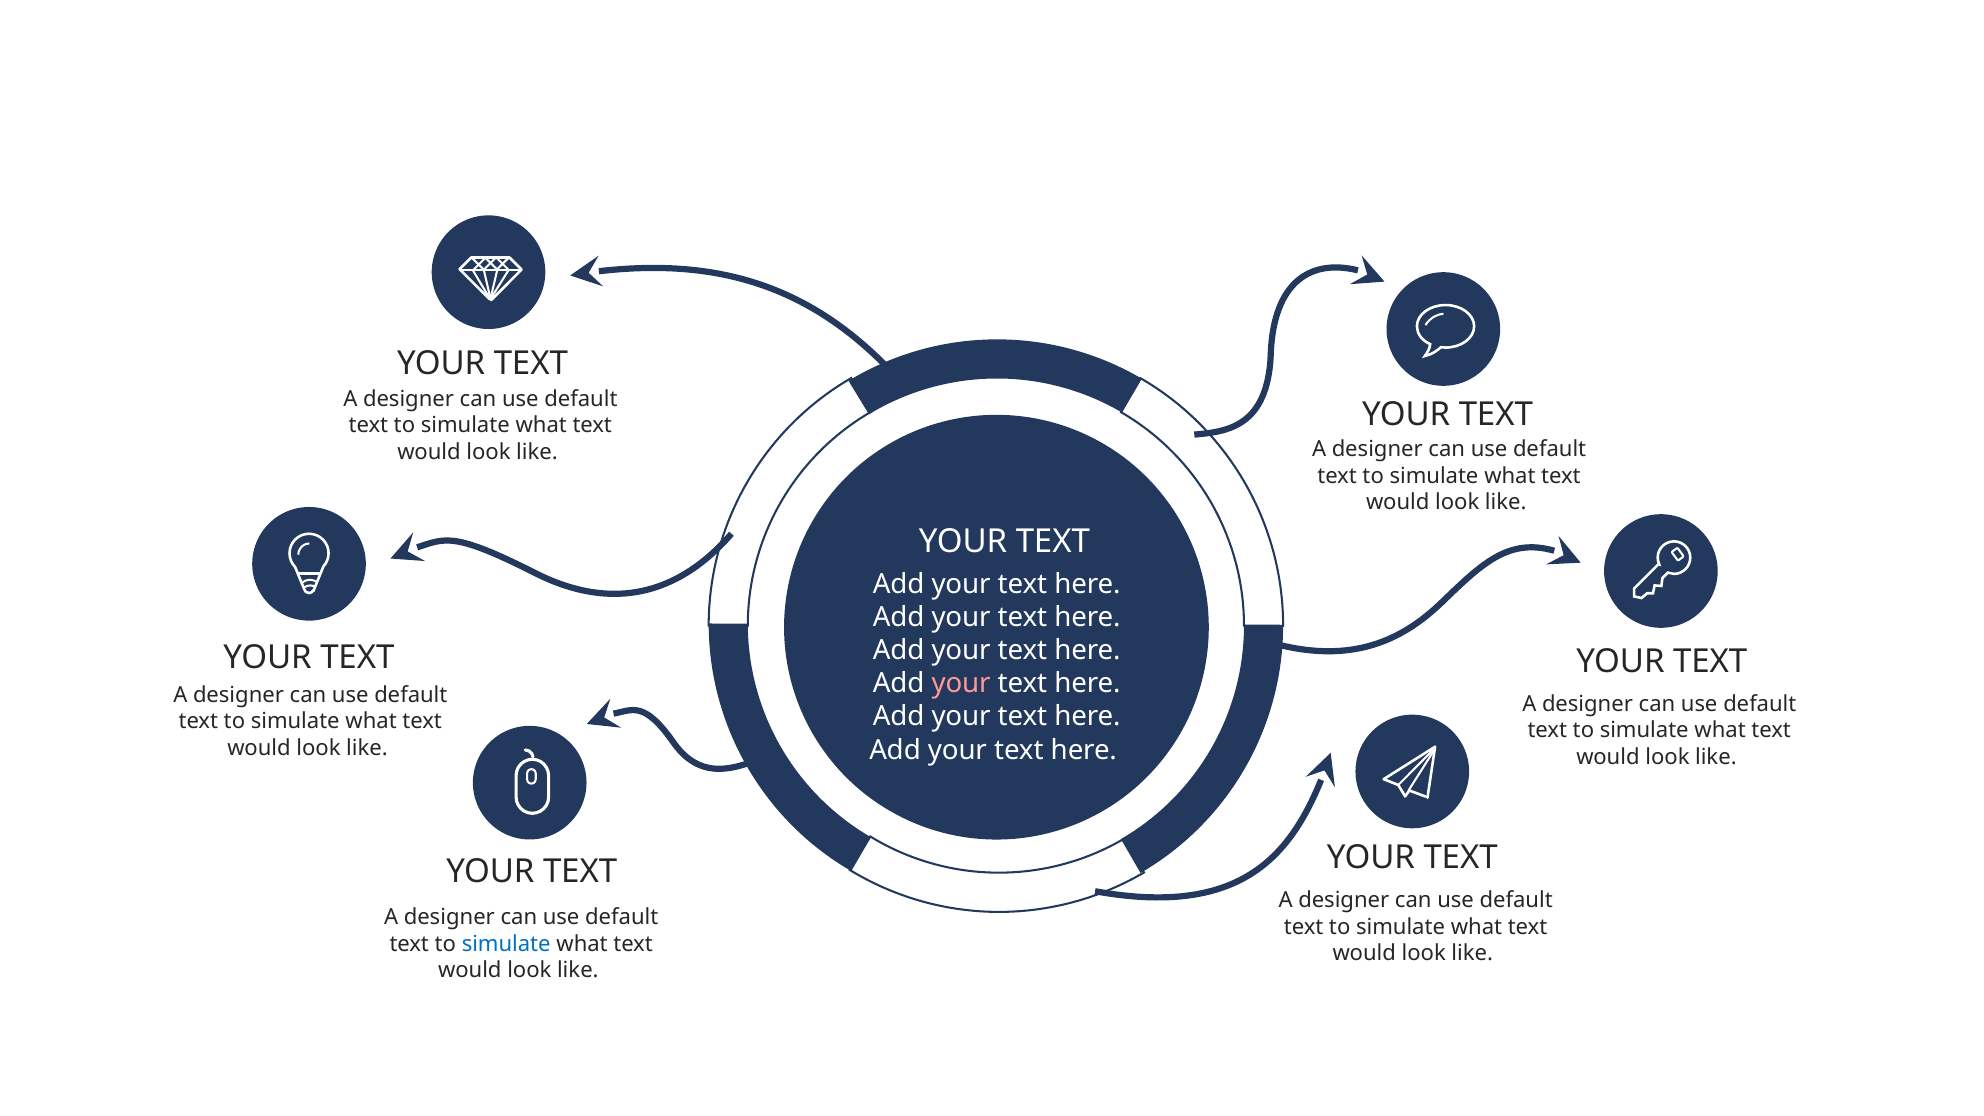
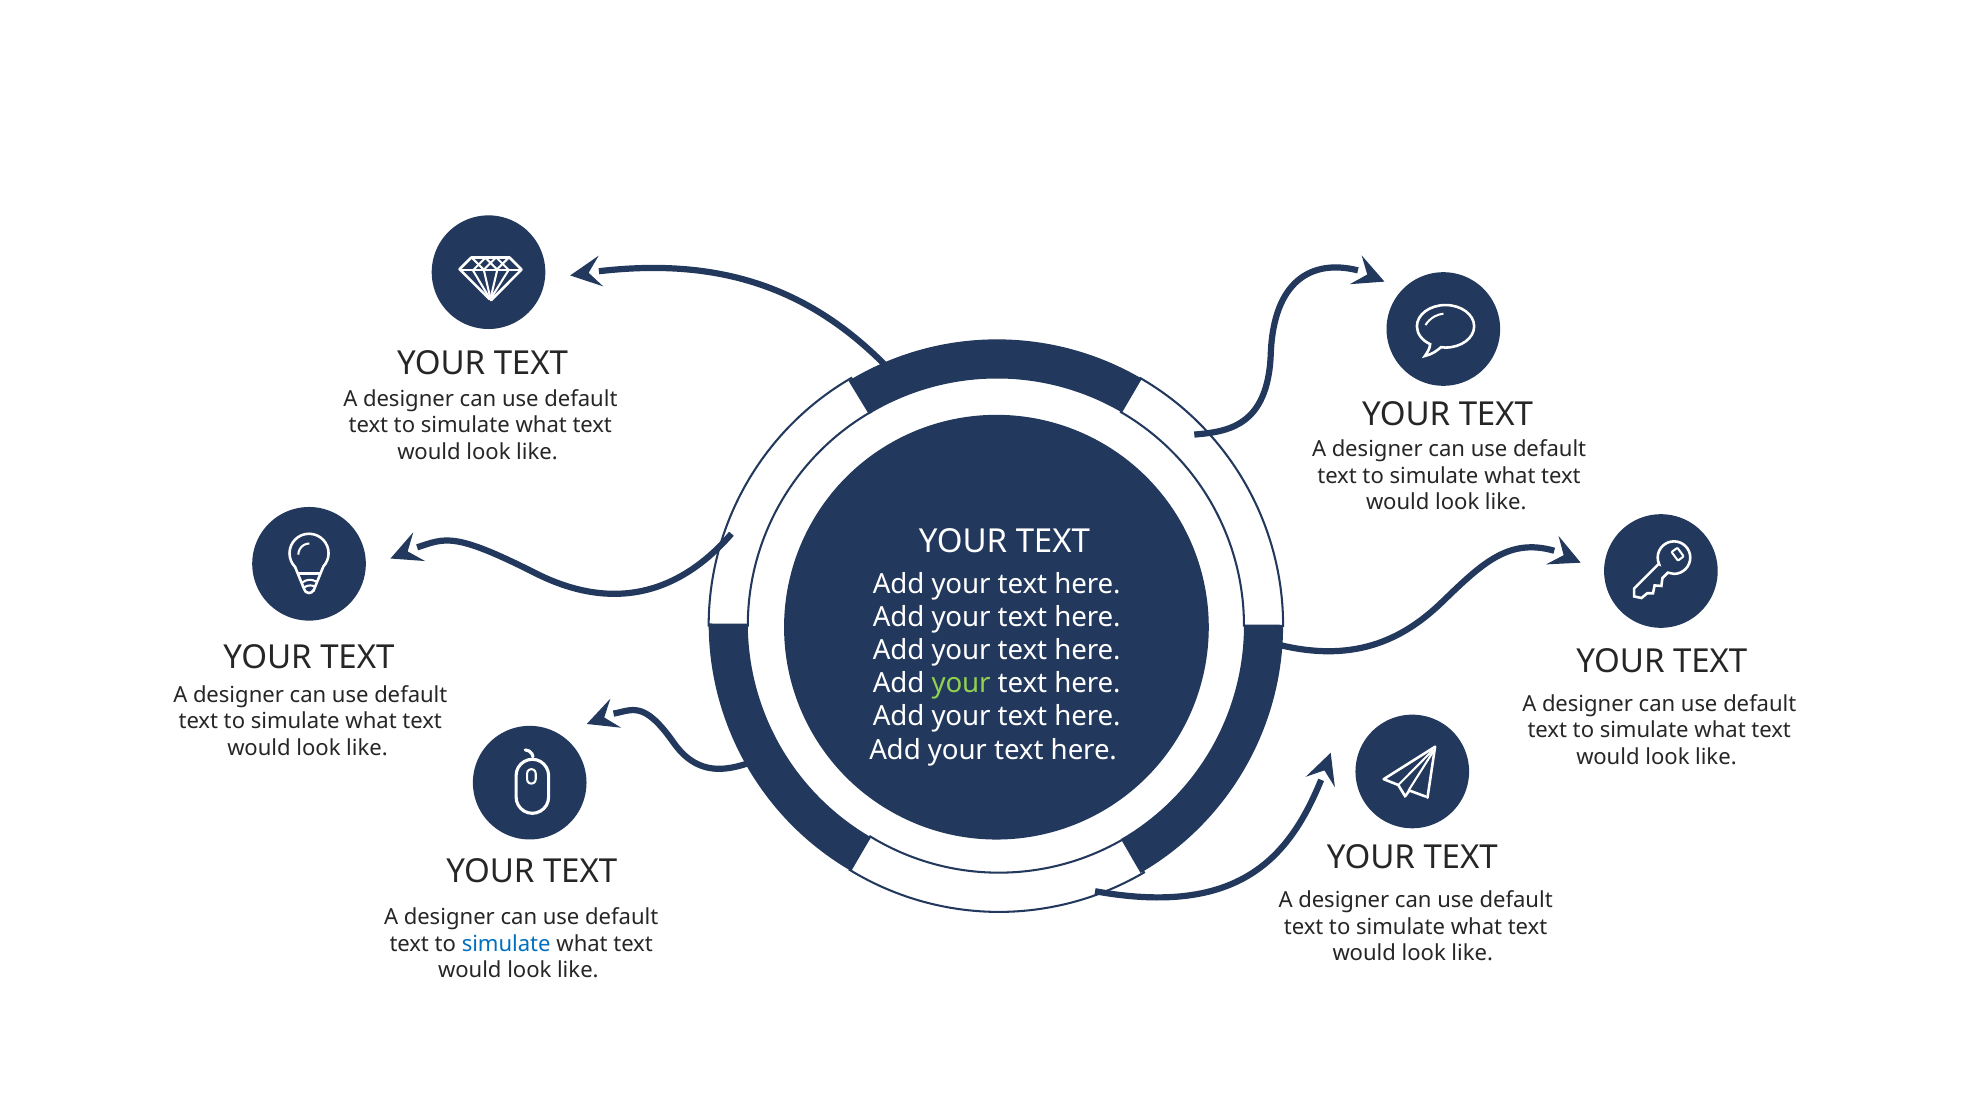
your colour: pink -> light green (961, 684)
